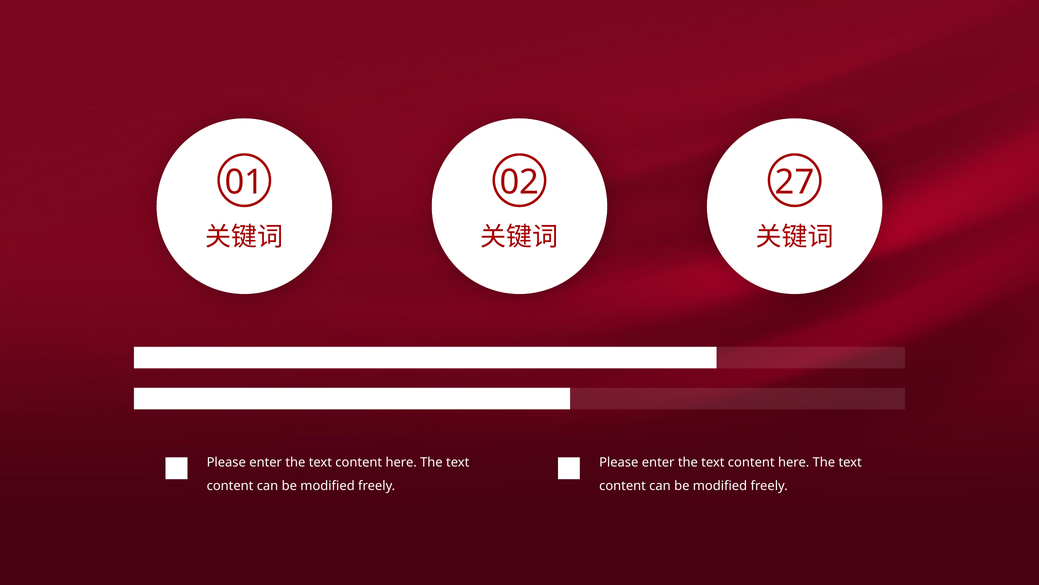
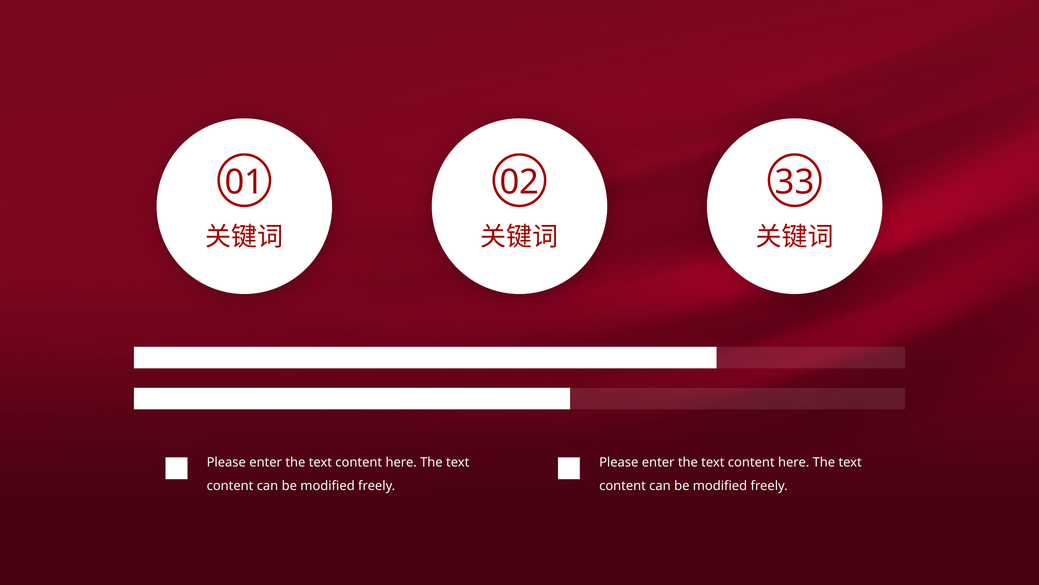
27: 27 -> 33 (795, 182)
